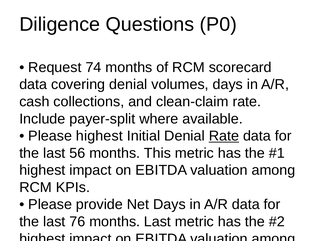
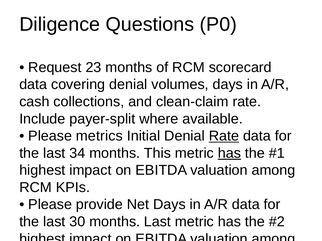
74: 74 -> 23 (93, 68)
Please highest: highest -> metrics (99, 136)
56: 56 -> 34 (77, 153)
has underline: none -> present (229, 153)
76: 76 -> 30 (77, 222)
